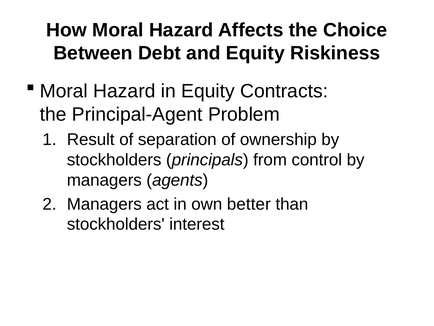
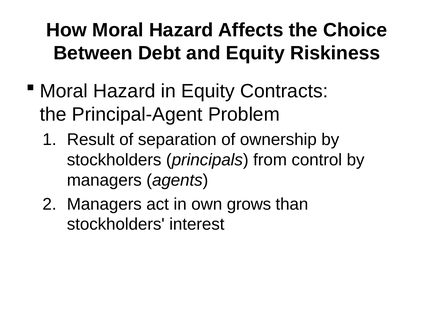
better: better -> grows (249, 204)
